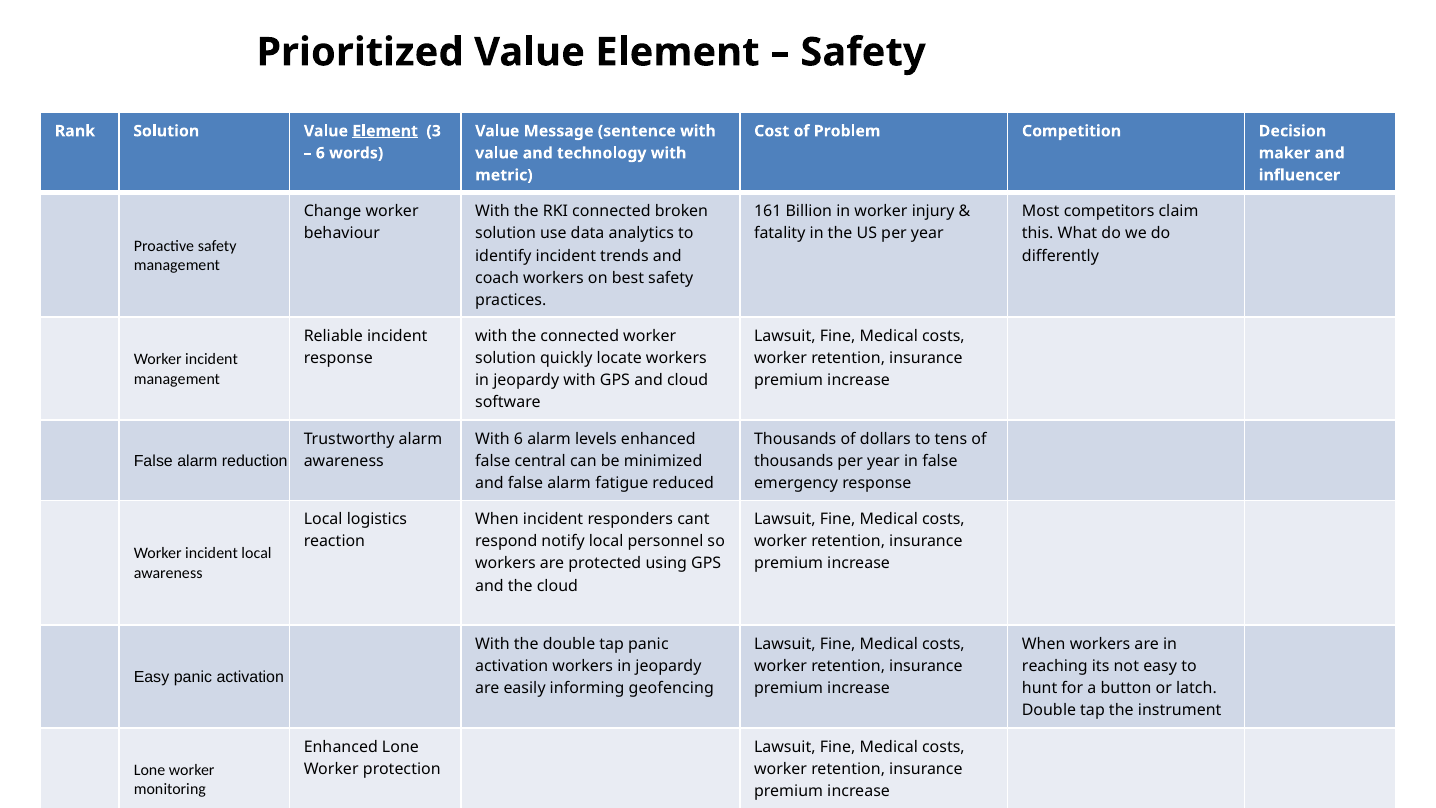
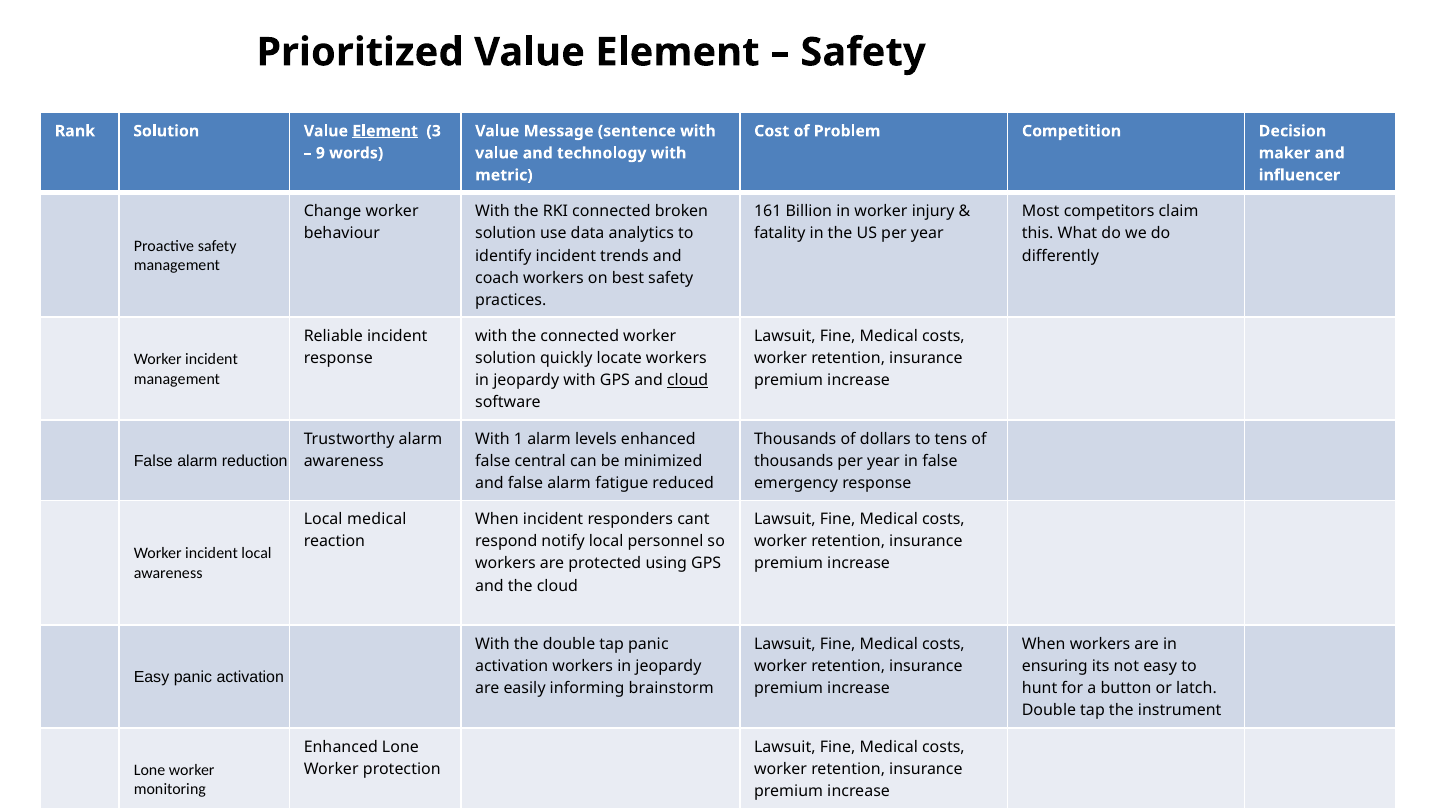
6: 6 -> 9 (320, 153)
cloud underline: none -> present (688, 380)
With 6: 6 -> 1 (518, 439)
Local logistics: logistics -> medical (377, 519)
reaching: reaching -> ensuring (1055, 666)
geofencing: geofencing -> brainstorm (671, 688)
